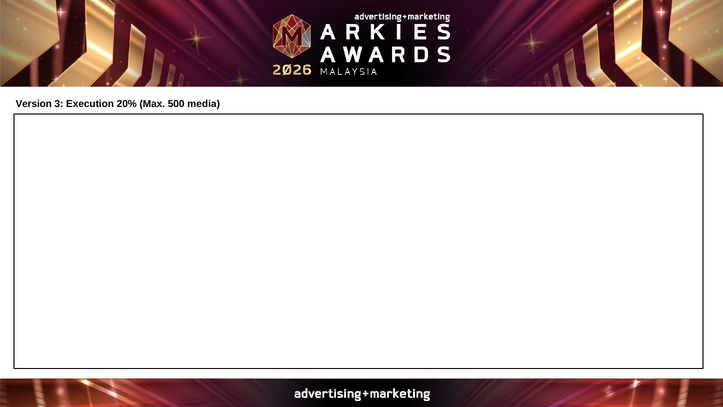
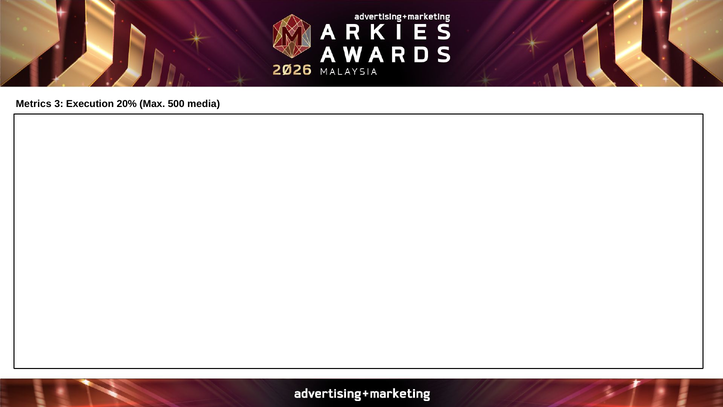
Version: Version -> Metrics (34, 104)
